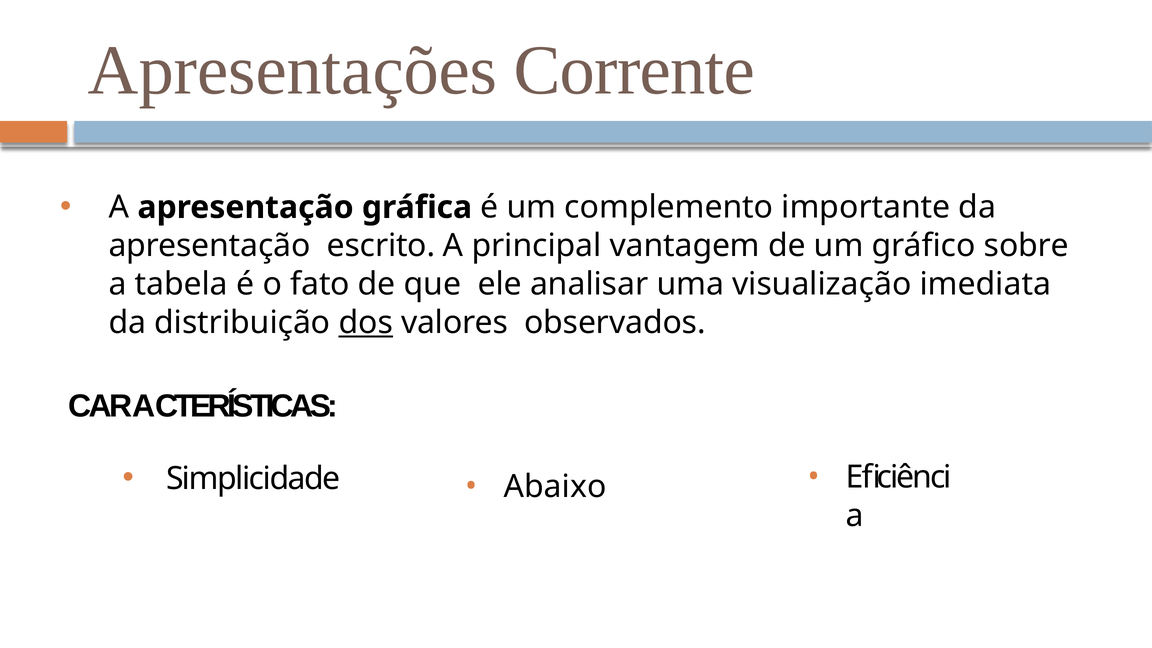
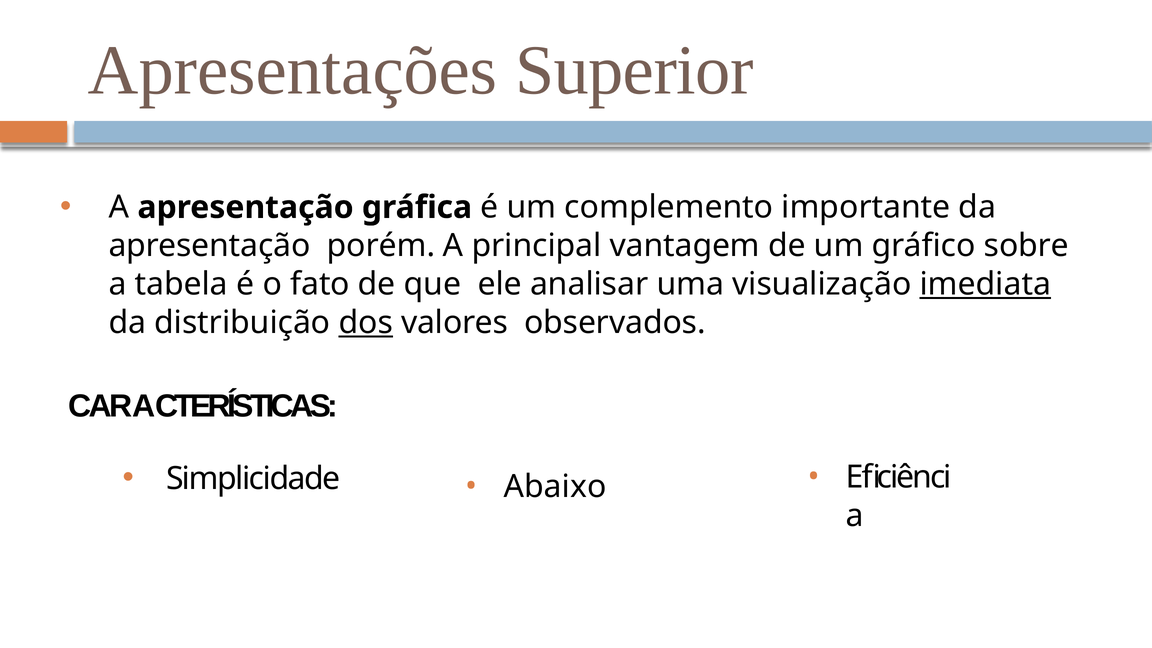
Corrente: Corrente -> Superior (634, 70)
escrito: escrito -> porém (381, 246)
imediata underline: none -> present (985, 284)
